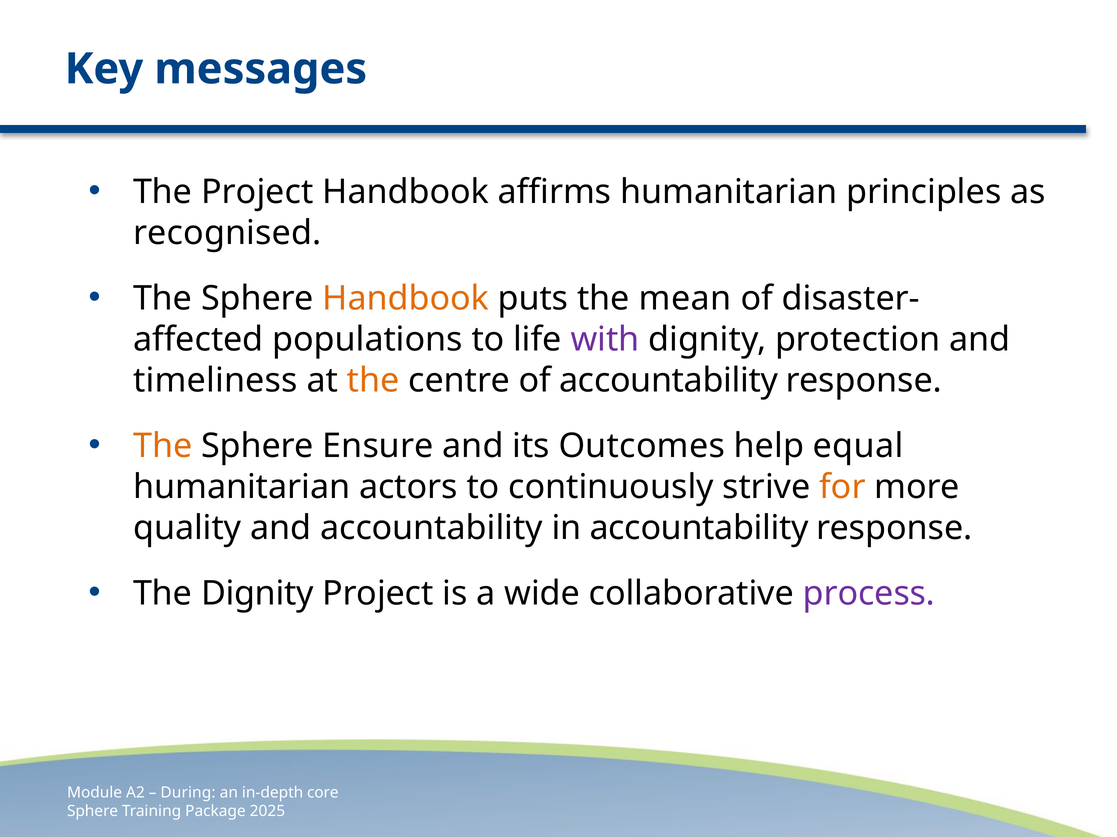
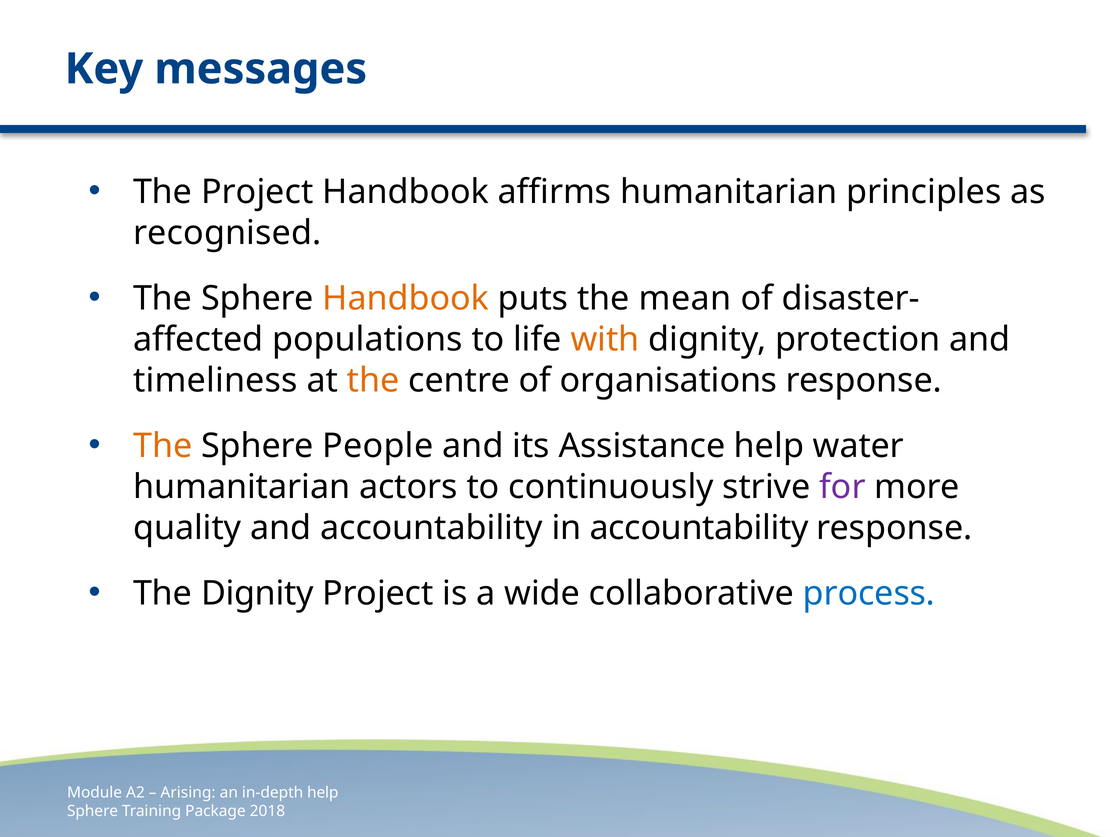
with colour: purple -> orange (605, 340)
of accountability: accountability -> organisations (669, 381)
Ensure: Ensure -> People (378, 446)
Outcomes: Outcomes -> Assistance (642, 446)
equal: equal -> water (858, 446)
for colour: orange -> purple (842, 487)
process colour: purple -> blue (869, 594)
During: During -> Arising (188, 793)
in-depth core: core -> help (323, 793)
2025: 2025 -> 2018 (267, 812)
